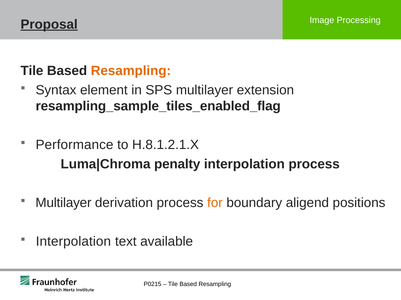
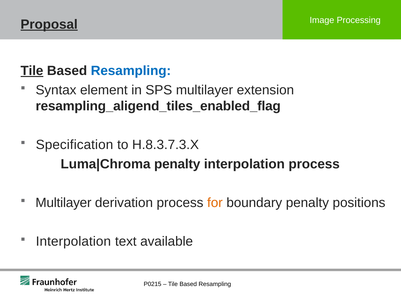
Tile underline: none -> present (32, 71)
Resampling colour: orange -> blue (131, 71)
resampling_sample_tiles_enabled_flag: resampling_sample_tiles_enabled_flag -> resampling_aligend_tiles_enabled_flag (158, 106)
Performance: Performance -> Specification (75, 145)
H.8.1.2.1.X: H.8.1.2.1.X -> H.8.3.7.3.X (166, 145)
boundary aligend: aligend -> penalty (307, 203)
